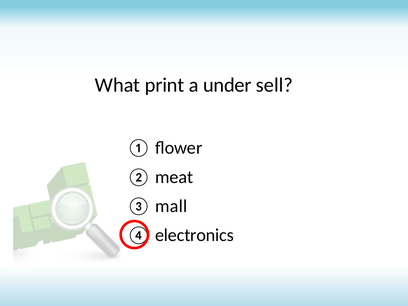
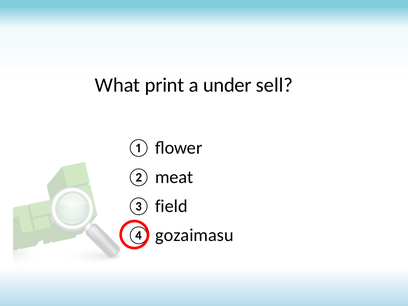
mall: mall -> field (171, 206)
electronics: electronics -> gozaimasu (194, 235)
